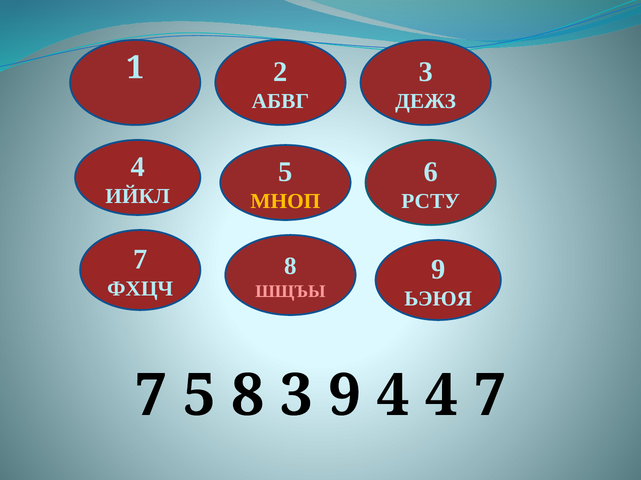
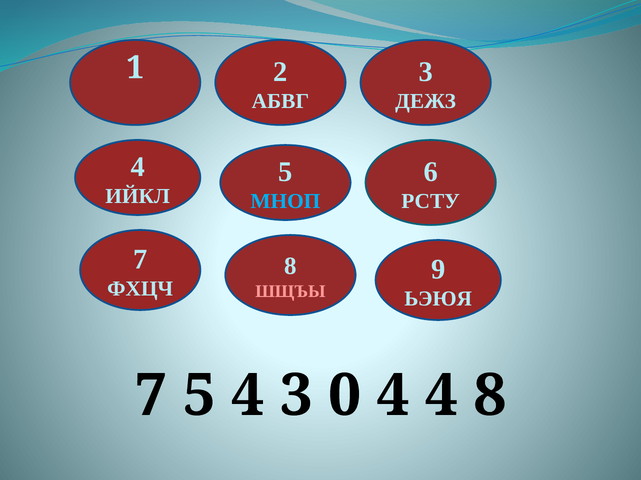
МНОП colour: yellow -> light blue (285, 201)
5 8: 8 -> 4 (248, 396)
3 9: 9 -> 0 (345, 396)
4 7: 7 -> 8 (490, 396)
